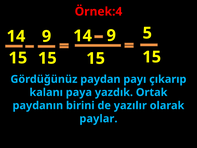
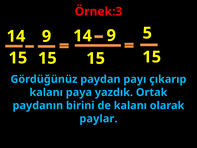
Örnek:4: Örnek:4 -> Örnek:3 (98, 12)
de yazılır: yazılır -> kalanı (130, 105)
